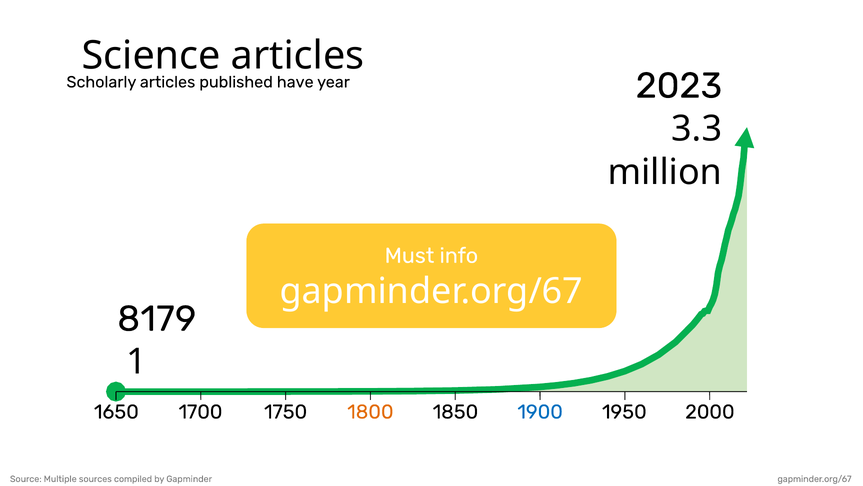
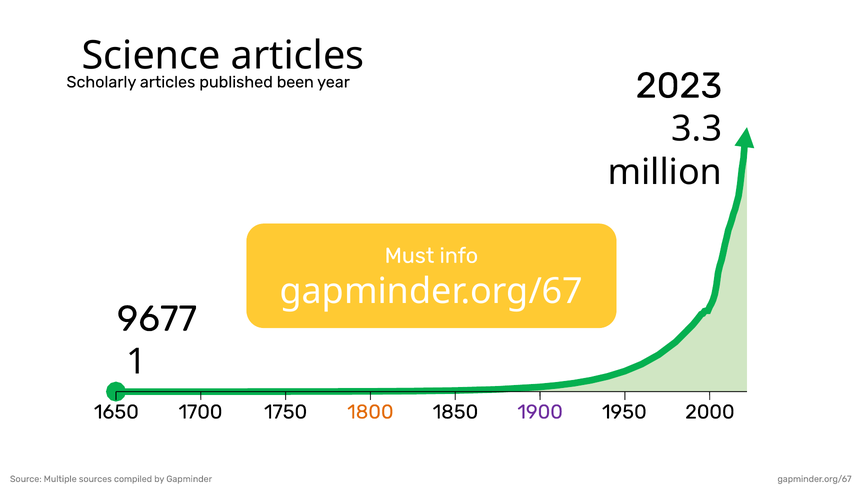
have: have -> been (295, 82)
8179: 8179 -> 9677 (157, 319)
1900 colour: blue -> purple (540, 412)
